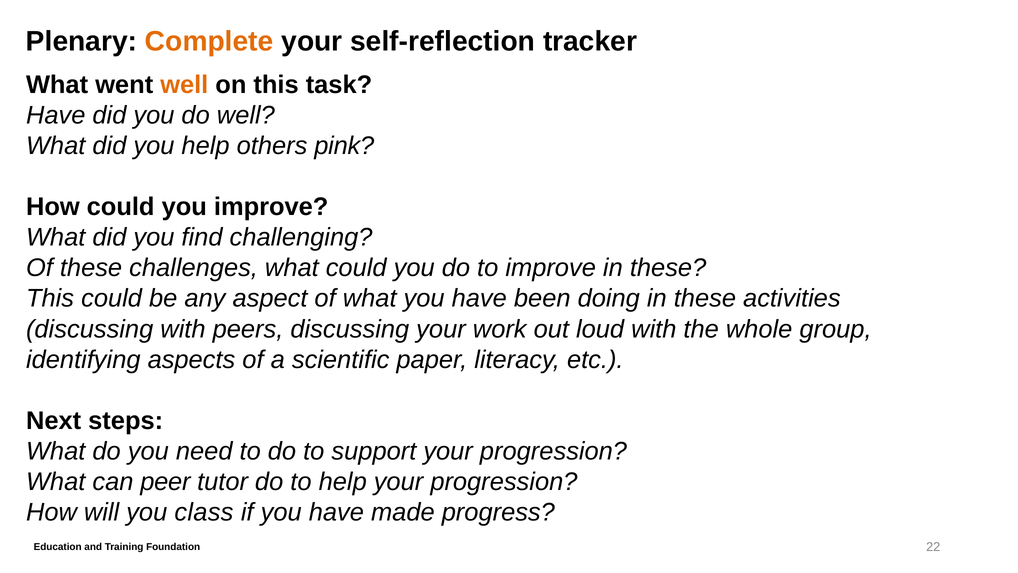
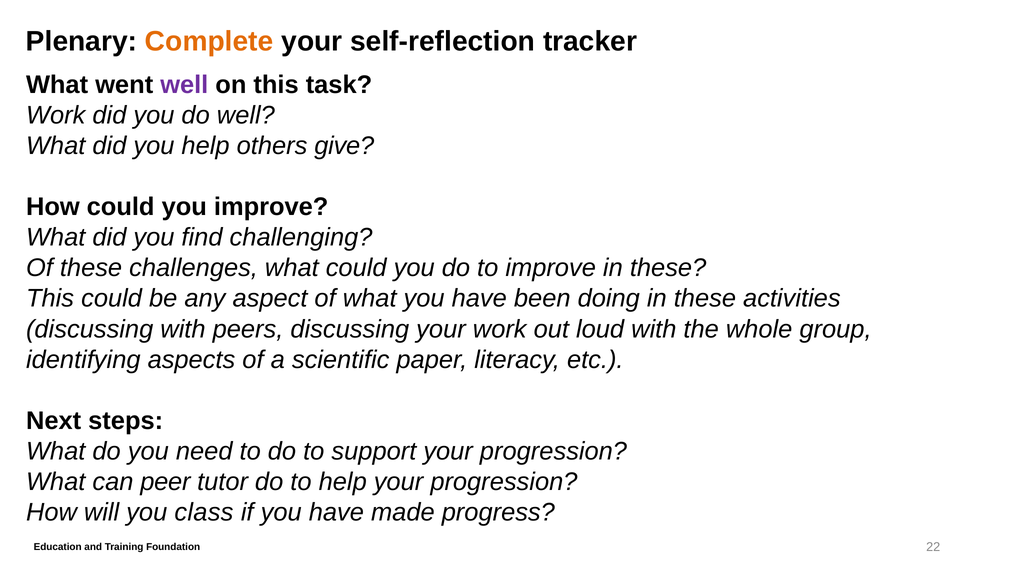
well colour: orange -> purple (184, 85)
Have: Have -> Work (56, 115)
pink: pink -> give (344, 146)
